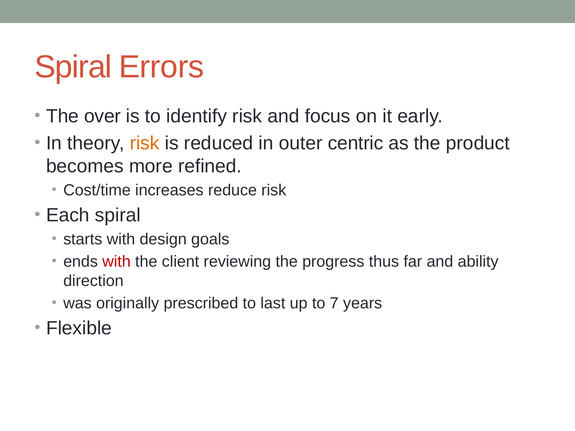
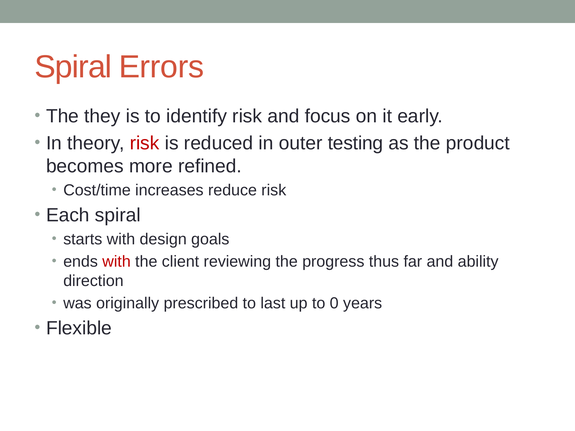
over: over -> they (102, 116)
risk colour: orange -> red (145, 143)
centric: centric -> testing (356, 143)
7: 7 -> 0 (334, 303)
